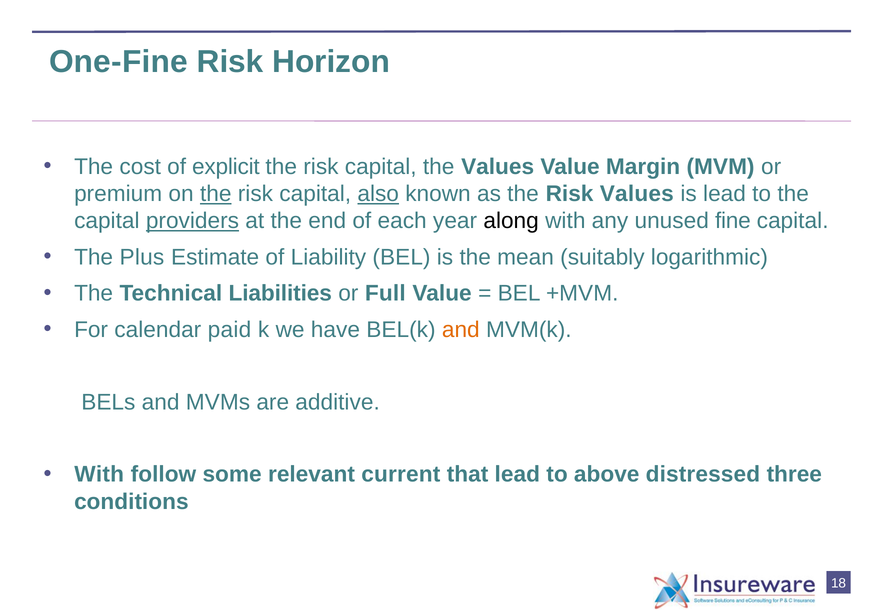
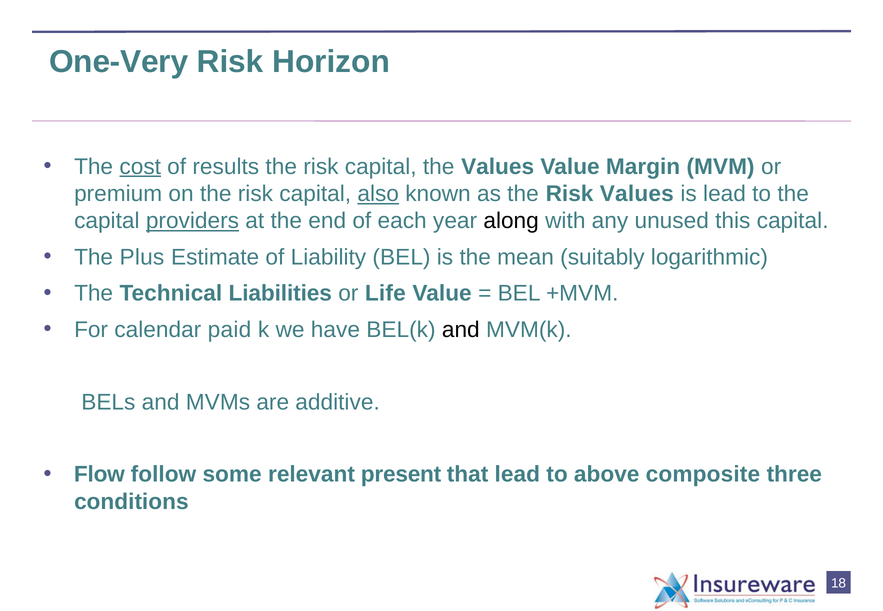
One-Fine: One-Fine -> One-Very (119, 62)
cost underline: none -> present (140, 167)
explicit: explicit -> results (226, 167)
the underline: present -> none (216, 194)
fine: fine -> this (733, 221)
Full: Full -> Life (385, 294)
and colour: orange -> black (461, 330)
With: With -> Flow (99, 475)
current: current -> present (401, 475)
distressed: distressed -> composite (703, 475)
